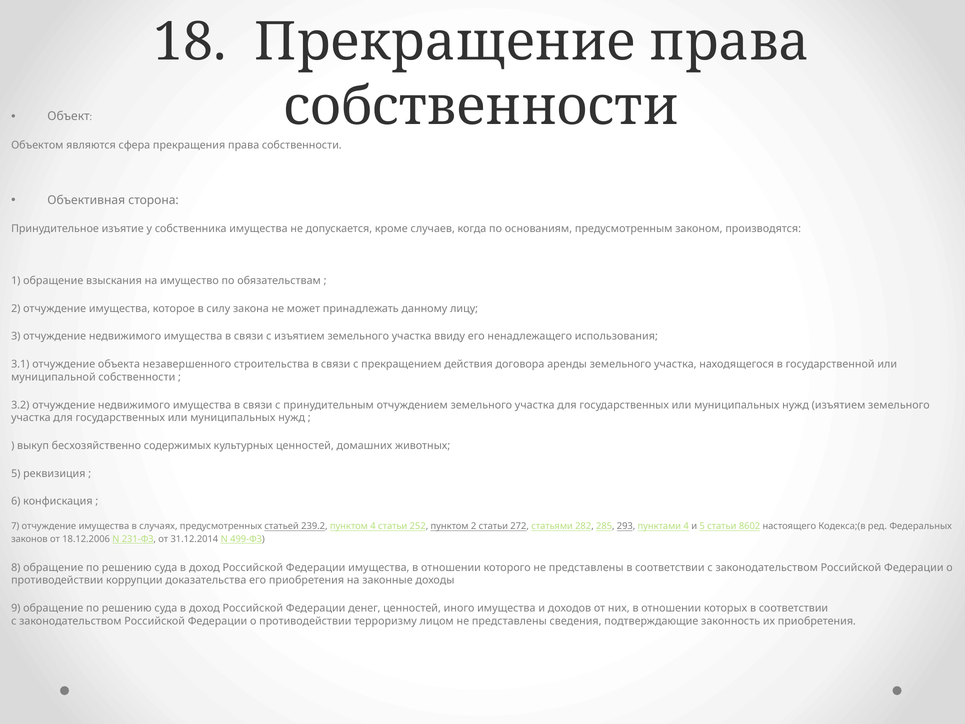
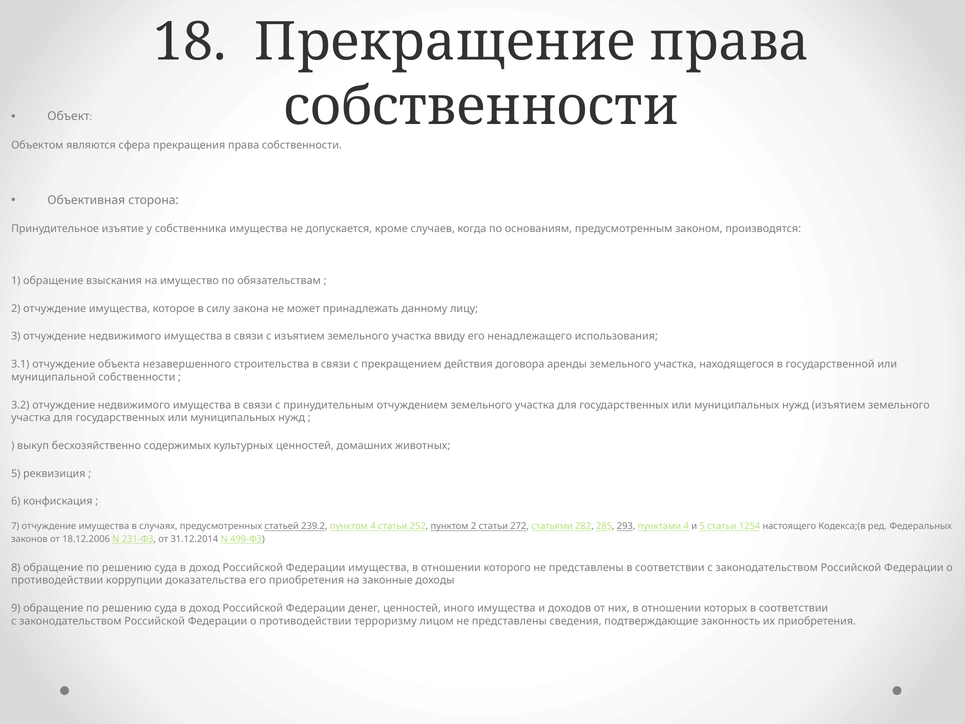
8602: 8602 -> 1254 (750, 526)
